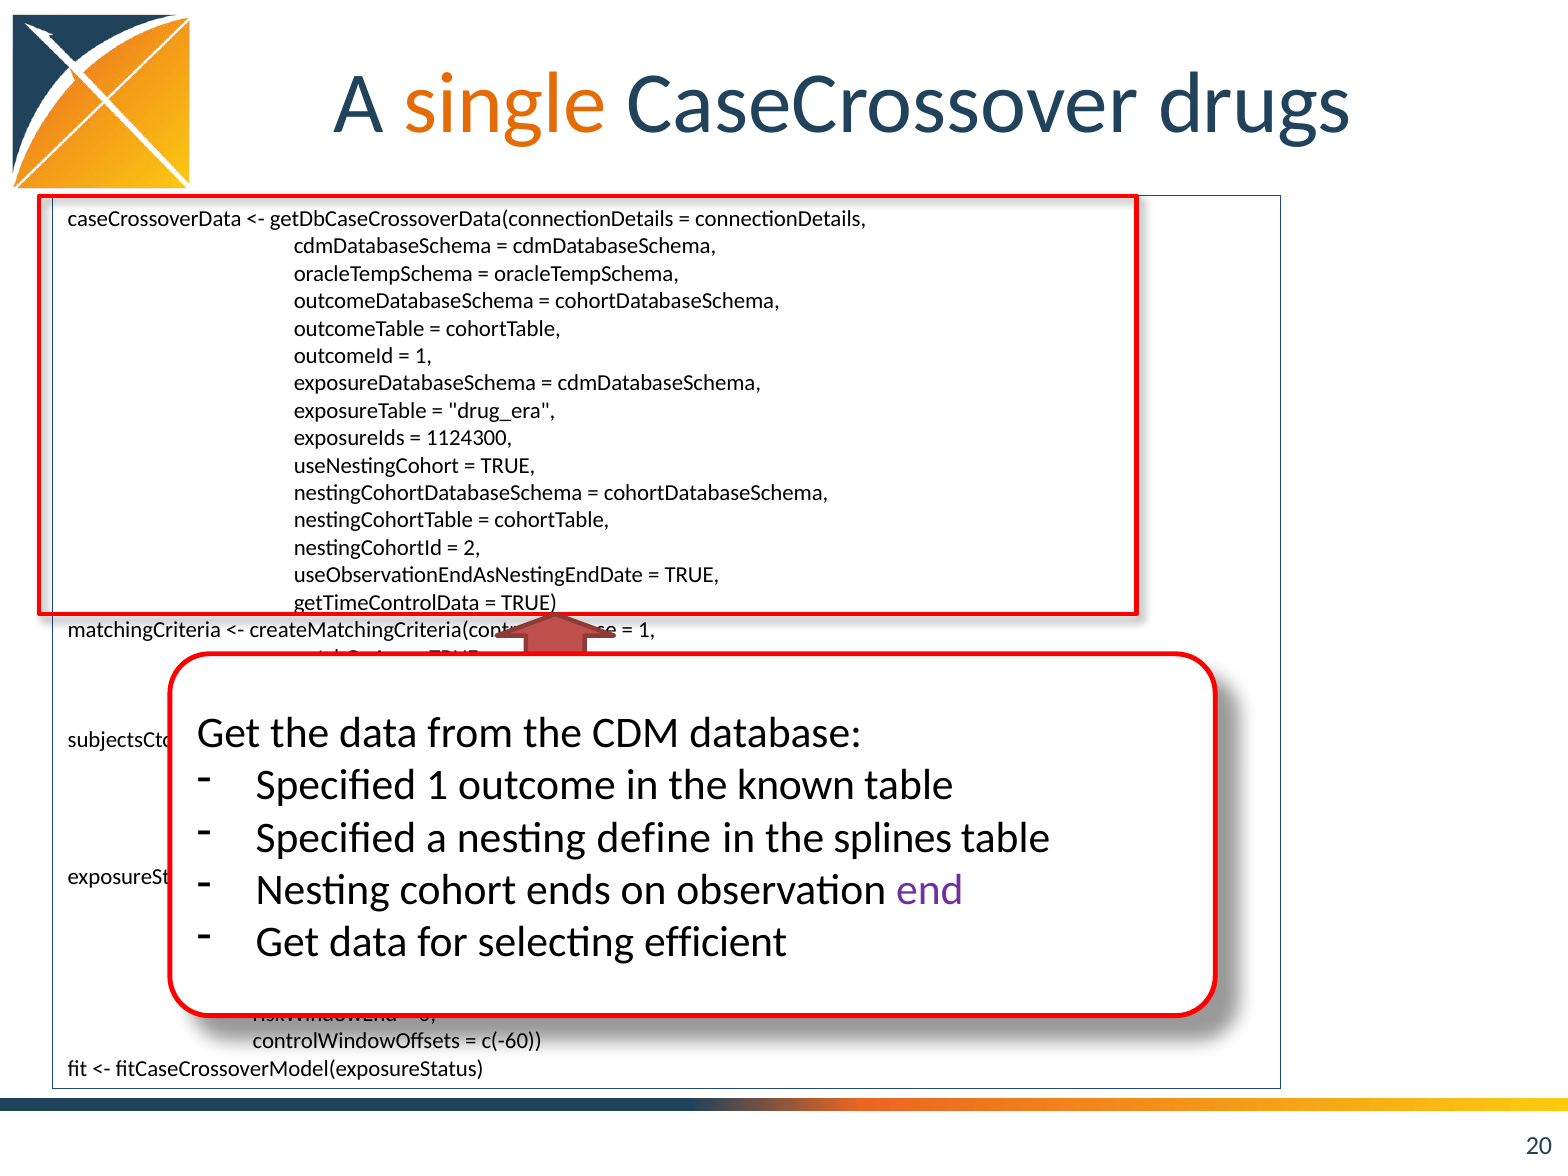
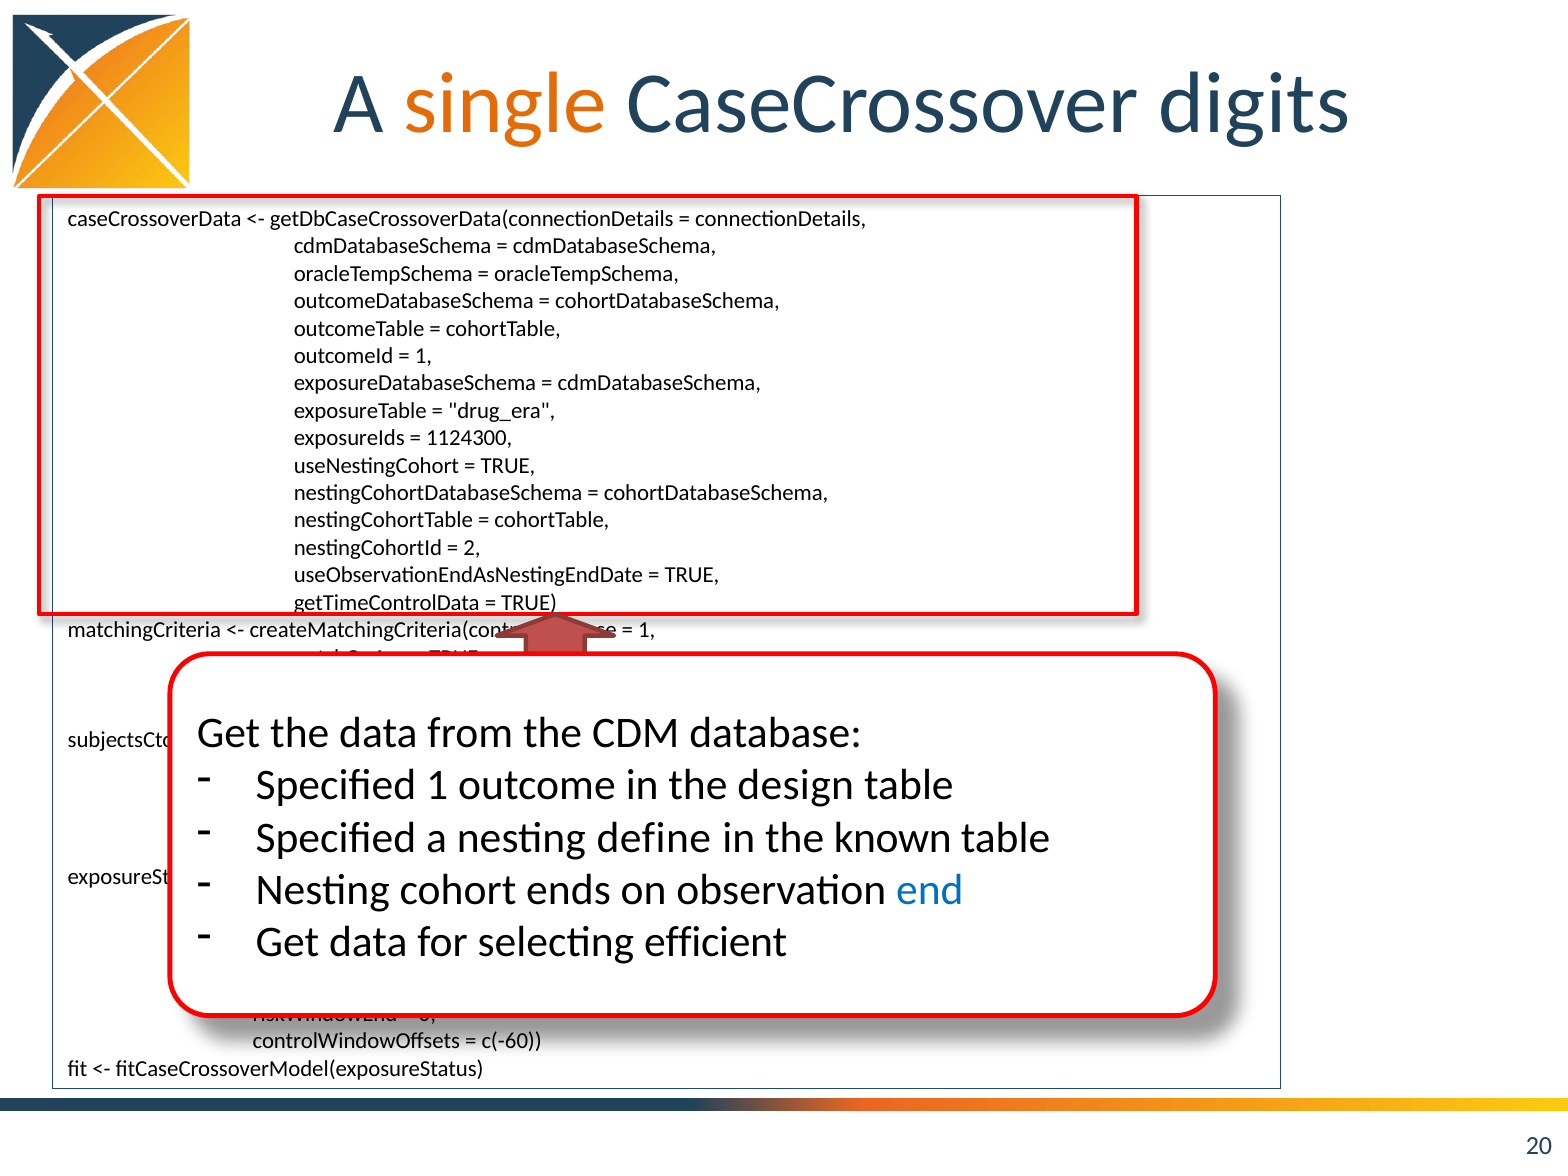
drugs: drugs -> digits (1254, 104)
known: known -> design (796, 785)
splines: splines -> known (893, 838)
end colour: purple -> blue (930, 890)
